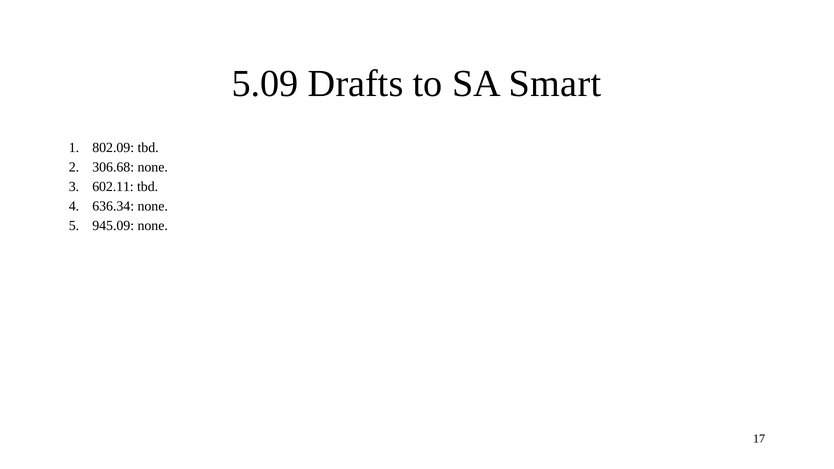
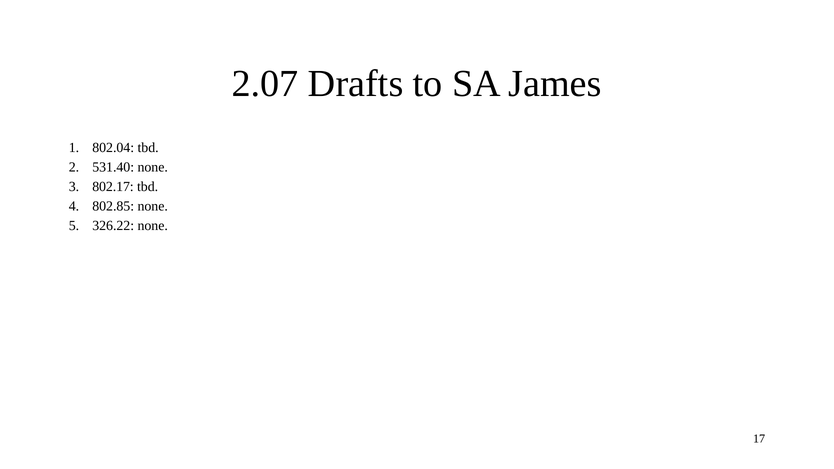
5.09: 5.09 -> 2.07 (265, 83)
Smart: Smart -> James (555, 83)
802.09: 802.09 -> 802.04 (113, 148)
306.68: 306.68 -> 531.40 (113, 167)
602.11: 602.11 -> 802.17 (113, 187)
636.34: 636.34 -> 802.85 (113, 206)
945.09: 945.09 -> 326.22 (113, 226)
